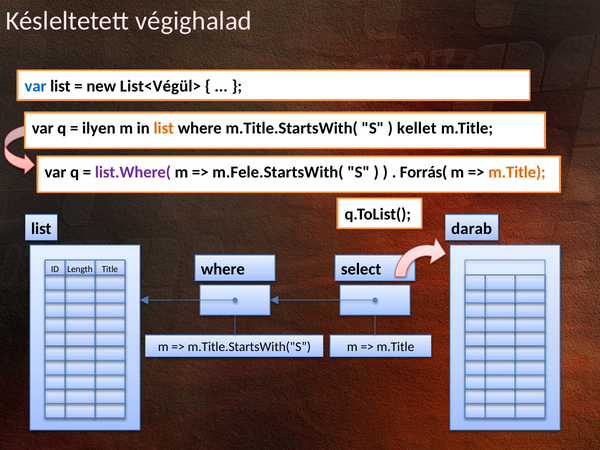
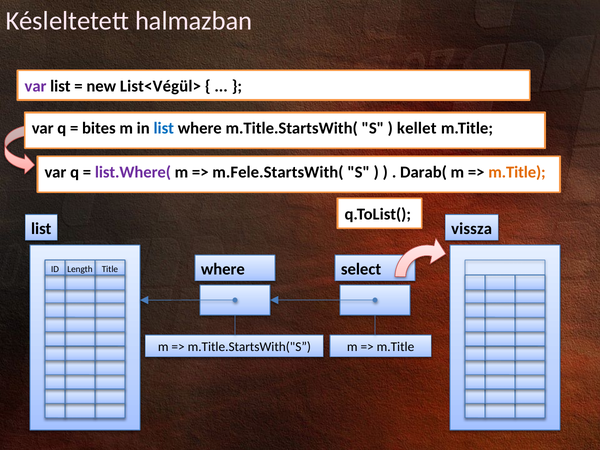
végighalad: végighalad -> halmazban (194, 21)
var colour: blue -> purple (36, 86)
ilyen: ilyen -> bites (99, 128)
list colour: orange -> blue (164, 128)
Forrás(: Forrás( -> Darab( (423, 172)
darab: darab -> vissza (472, 229)
